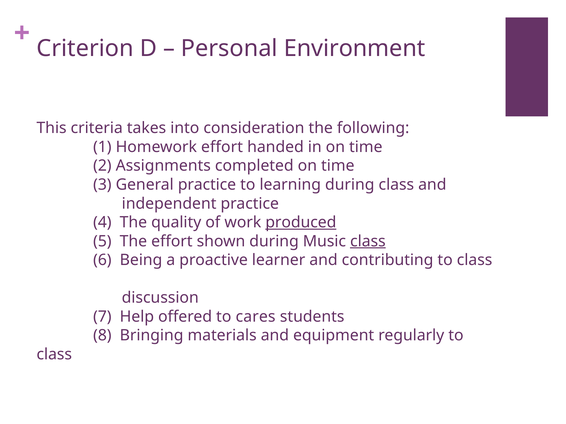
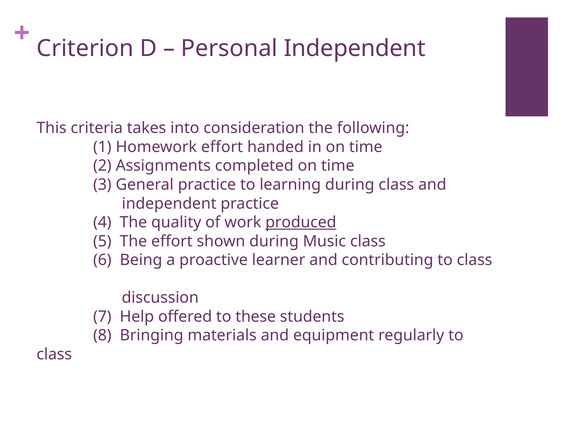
Personal Environment: Environment -> Independent (355, 49)
class underline: present -> none (368, 241)
cares: cares -> these (256, 317)
